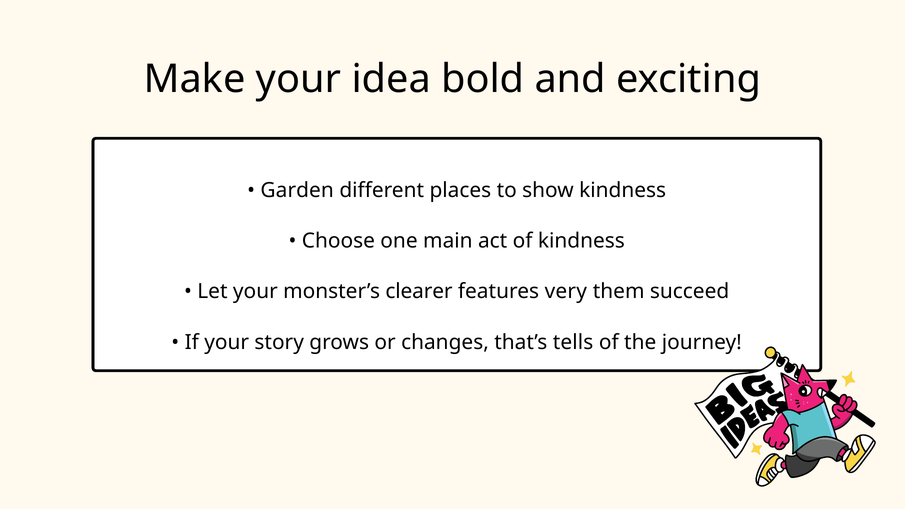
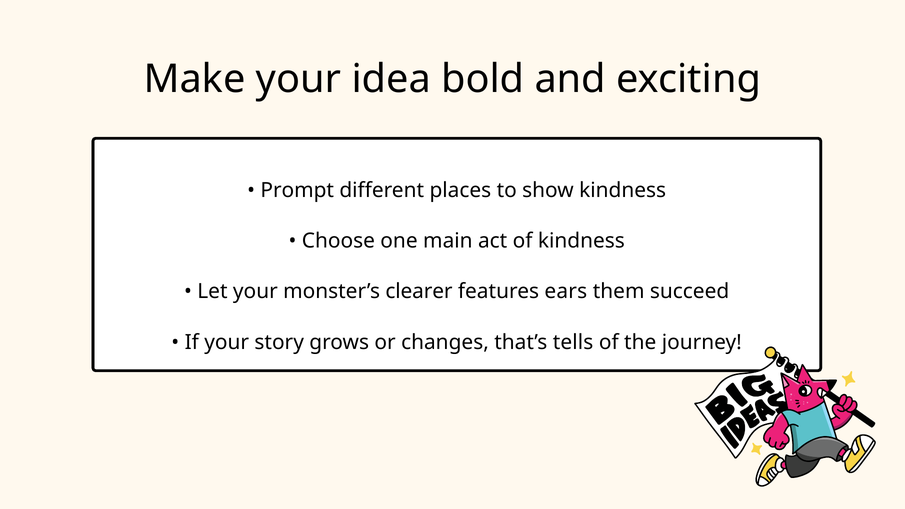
Garden: Garden -> Prompt (297, 190)
very: very -> ears (566, 292)
